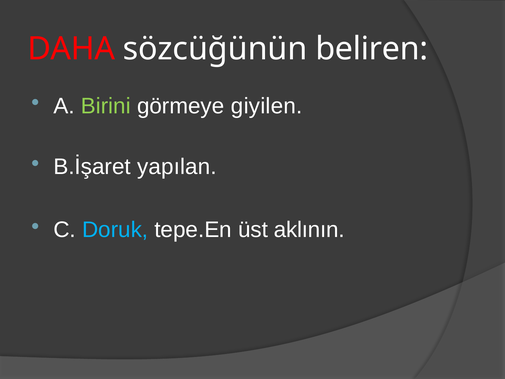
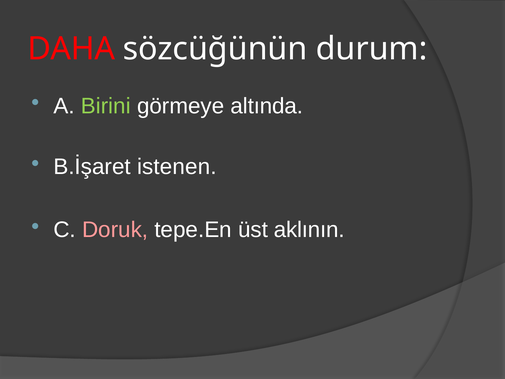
beliren: beliren -> durum (372, 49)
giyilen: giyilen -> altında (267, 106)
yapılan: yapılan -> istenen (177, 167)
Doruk colour: light blue -> pink (115, 230)
